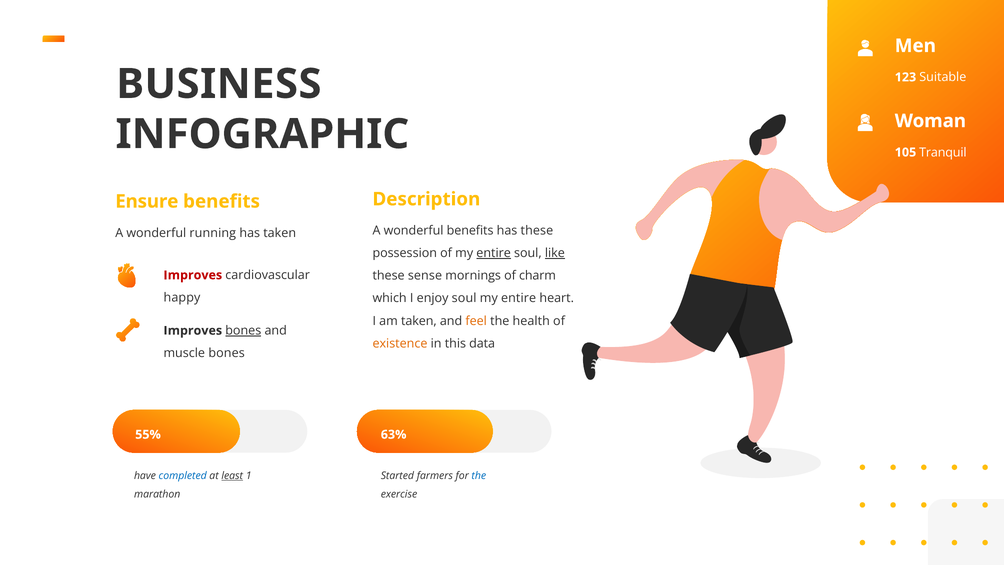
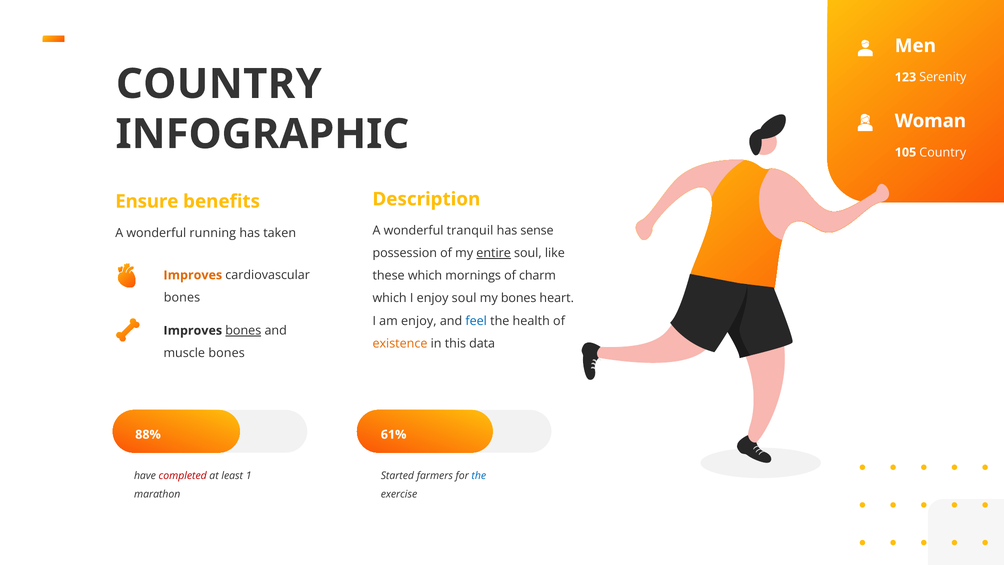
Suitable: Suitable -> Serenity (943, 77)
BUSINESS: BUSINESS -> COUNTRY (219, 84)
105 Tranquil: Tranquil -> Country (943, 152)
wonderful benefits: benefits -> tranquil (470, 230)
has these: these -> sense (537, 230)
like underline: present -> none (555, 253)
Improves colour: red -> orange (193, 275)
these sense: sense -> which (425, 276)
happy: happy -> bones (182, 298)
entire: entire -> bones (519, 298)
am taken: taken -> enjoy (419, 321)
feel colour: orange -> blue (476, 321)
55%: 55% -> 88% (148, 434)
63%: 63% -> 61% (394, 434)
completed colour: blue -> red (183, 475)
least underline: present -> none (232, 475)
